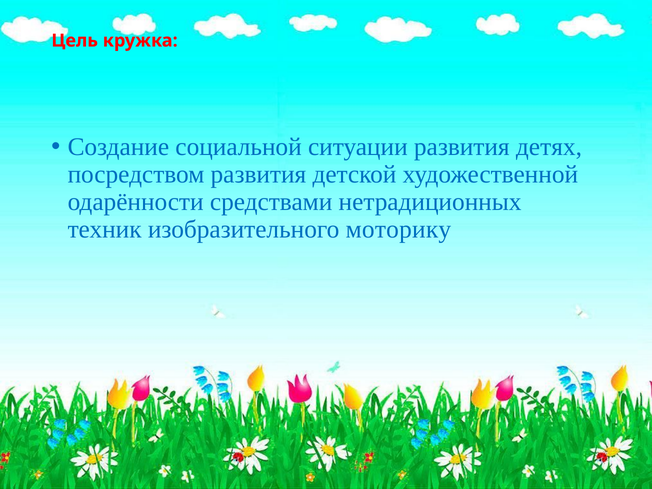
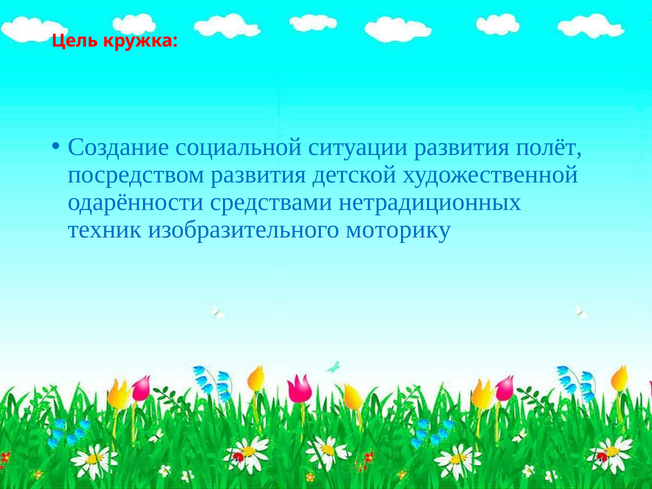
детях: детях -> полёт (549, 147)
